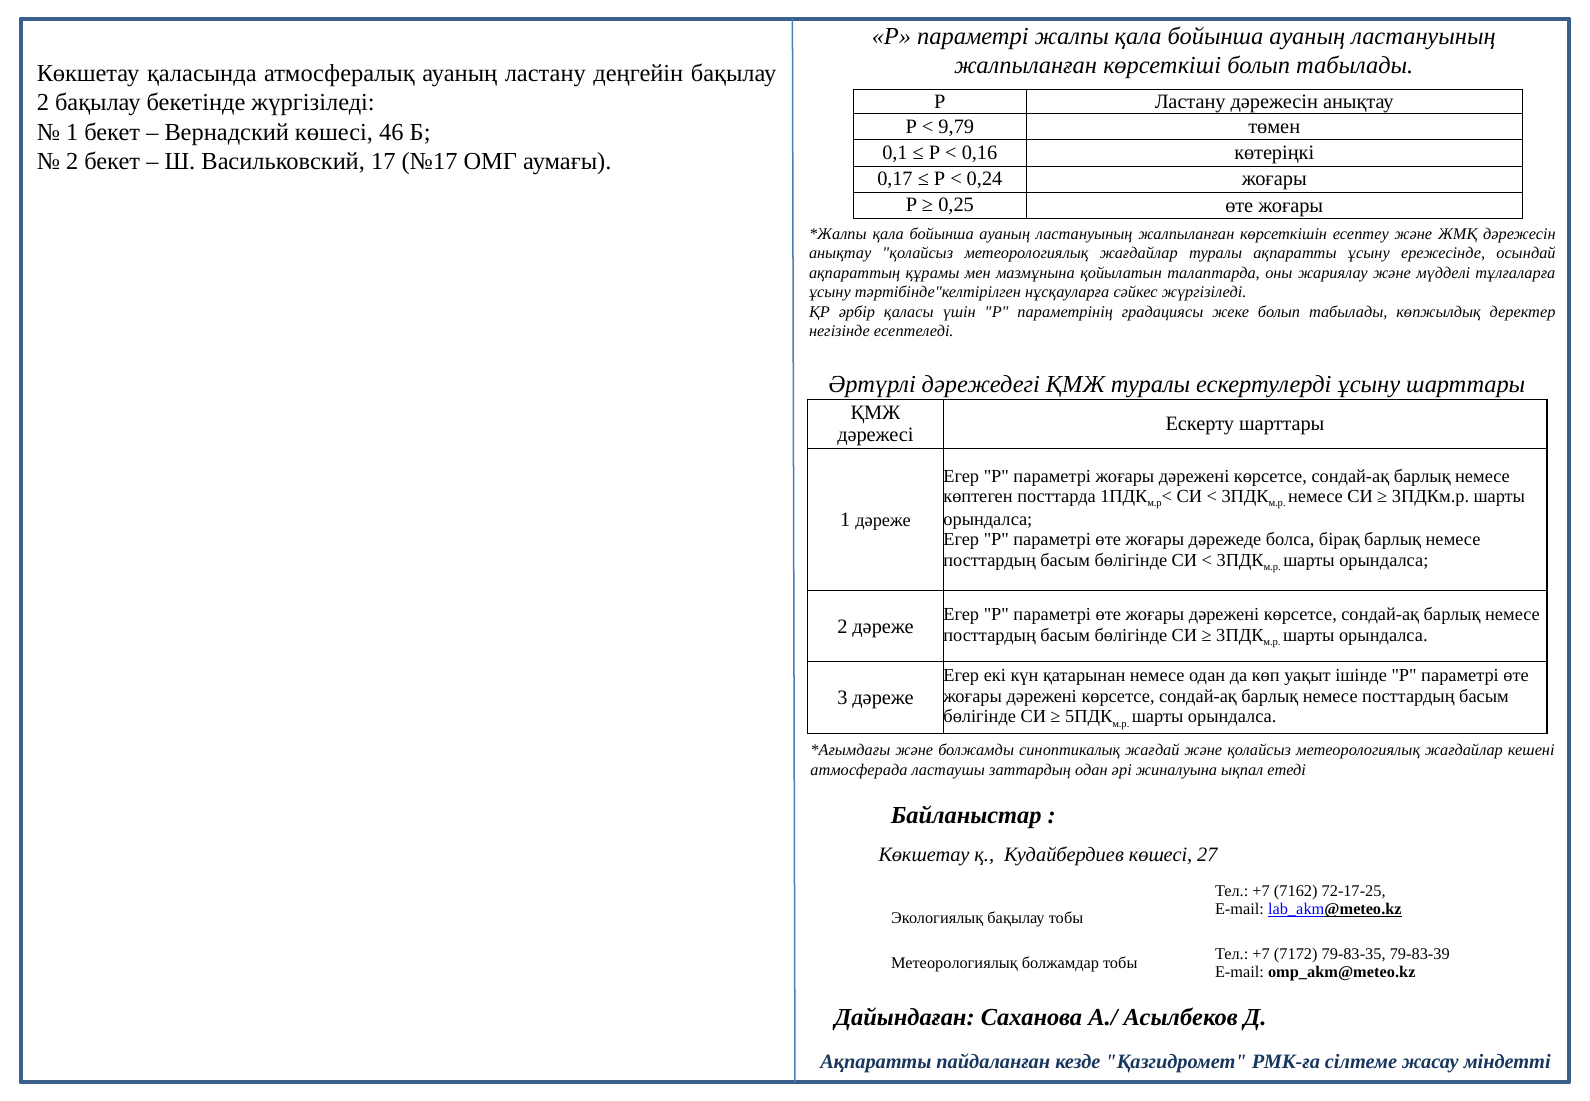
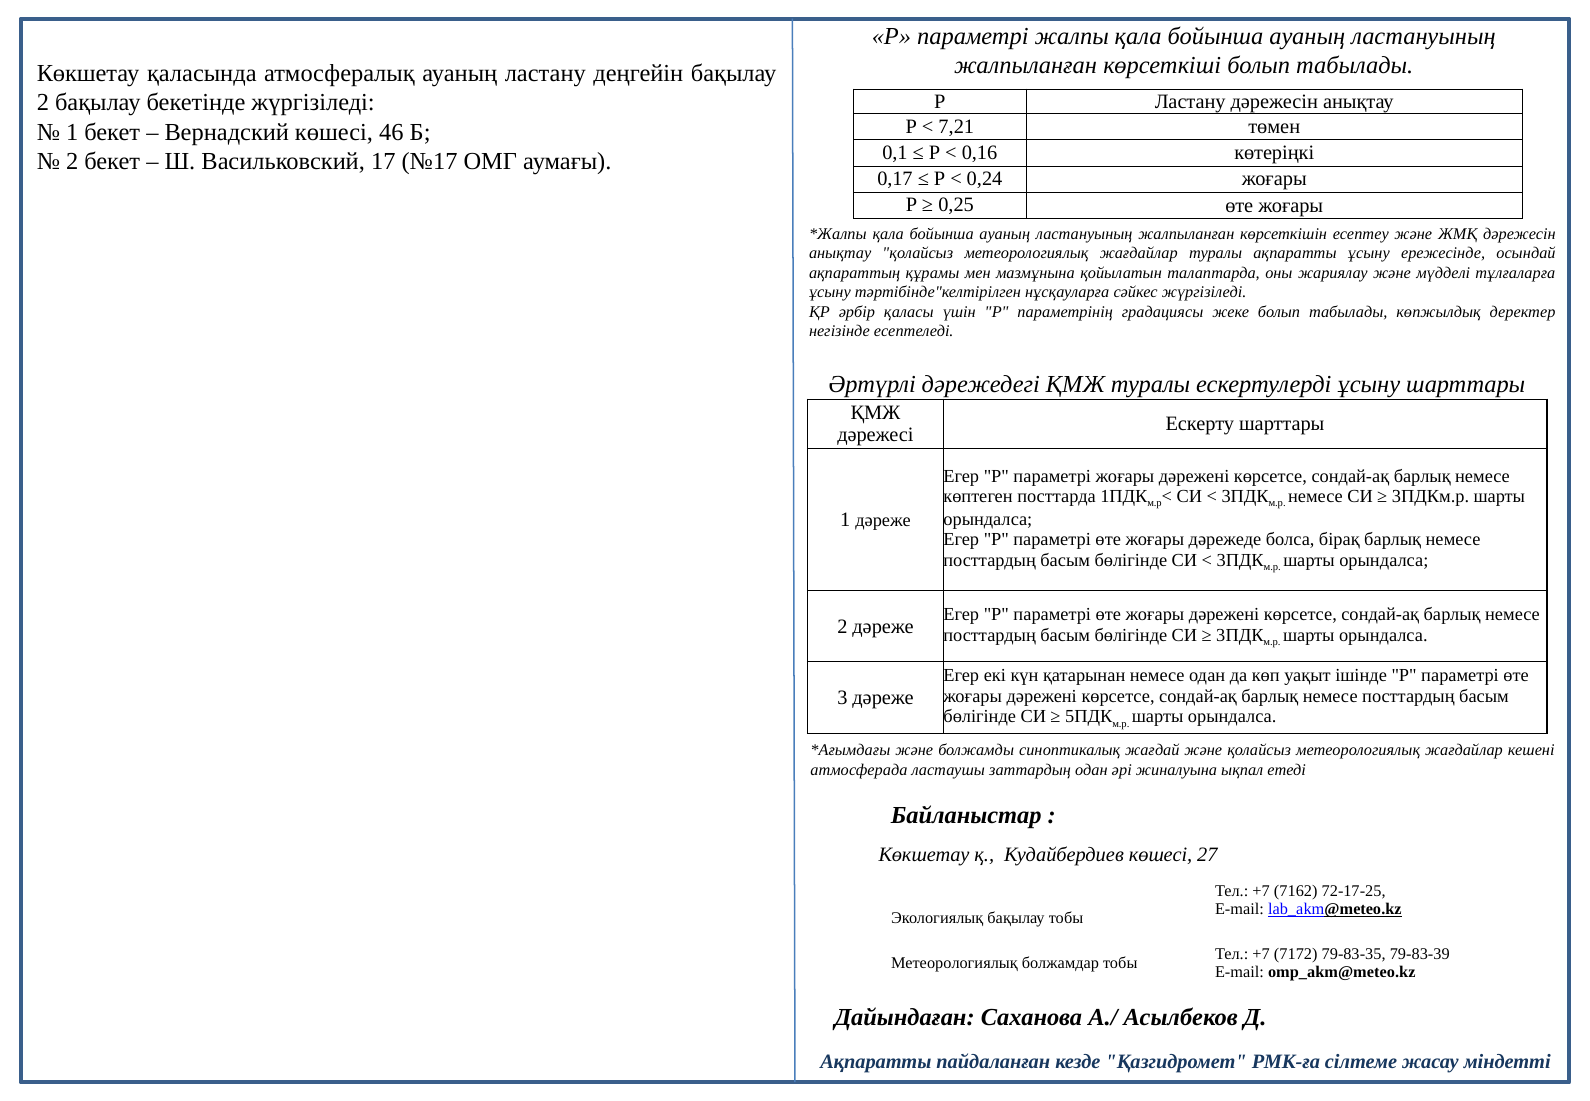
9,79: 9,79 -> 7,21 (956, 126)
